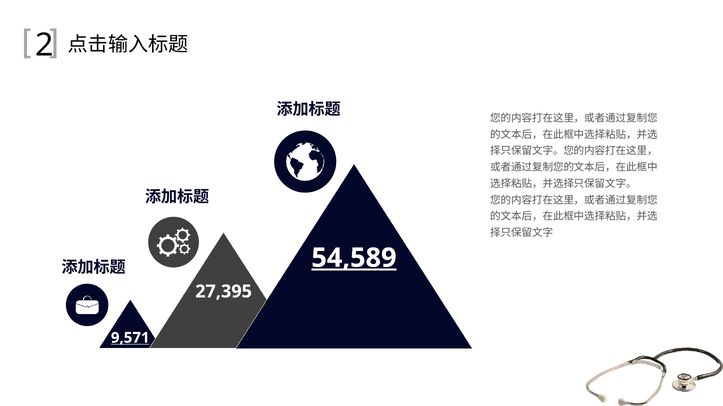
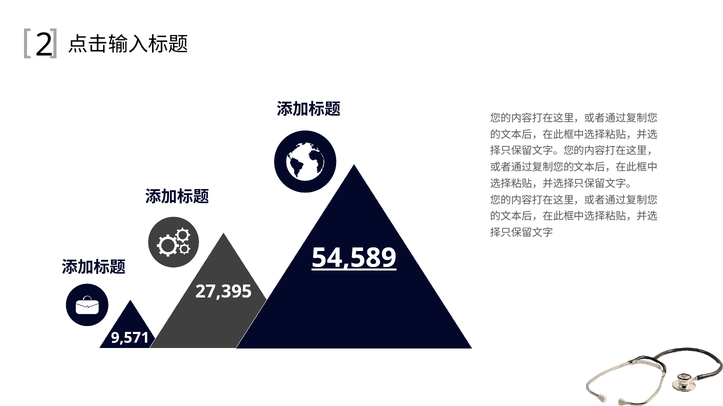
9,571 underline: present -> none (130, 338)
